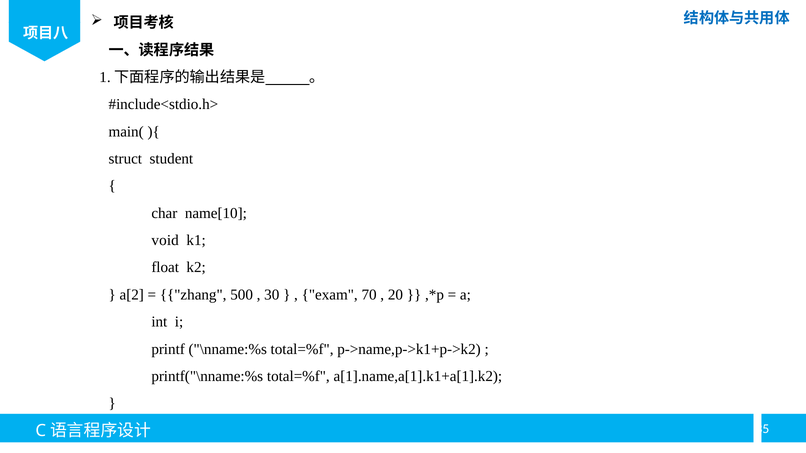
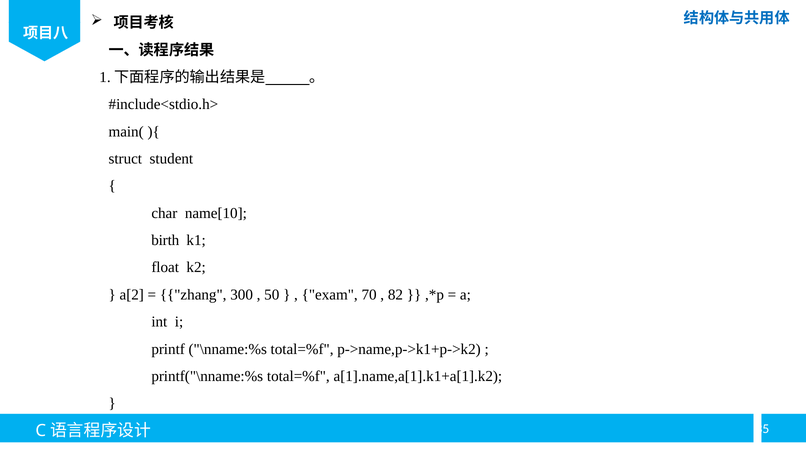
void: void -> birth (165, 240)
500: 500 -> 300 (242, 295)
30: 30 -> 50 (272, 295)
20: 20 -> 82 (395, 295)
